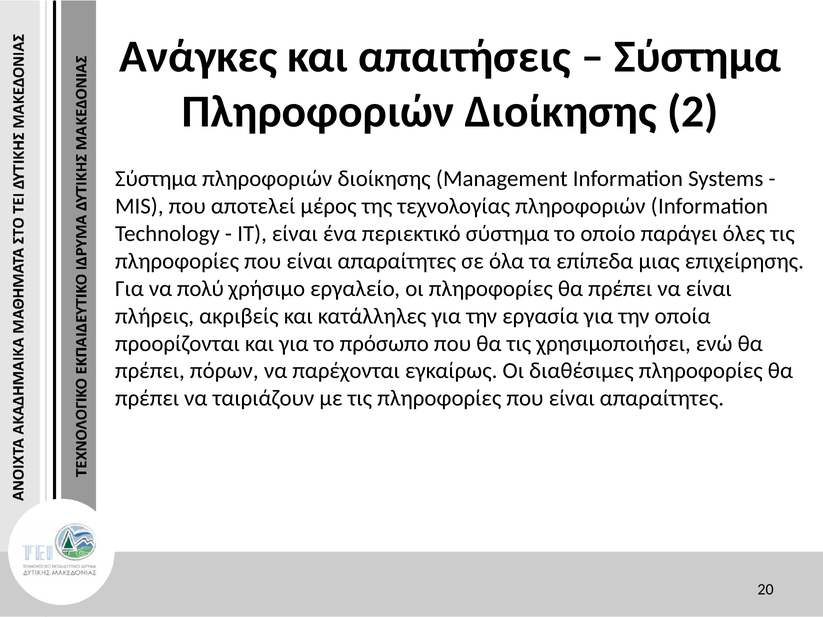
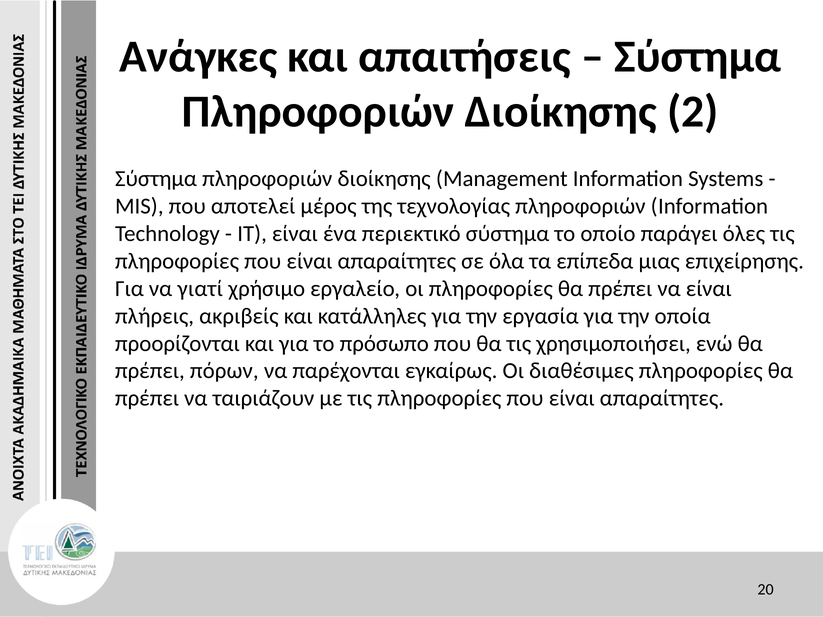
πολύ: πολύ -> γιατί (200, 289)
